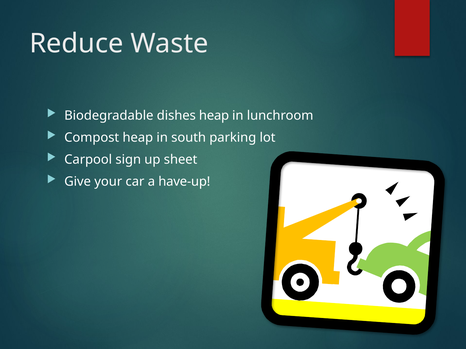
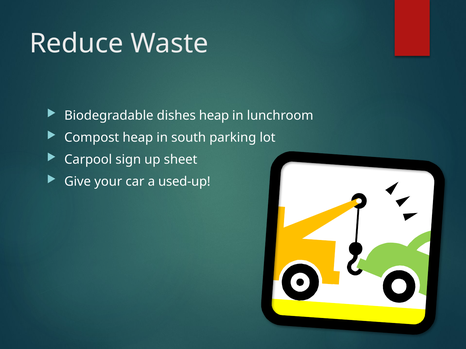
have-up: have-up -> used-up (184, 182)
